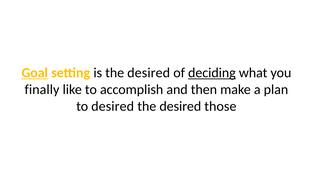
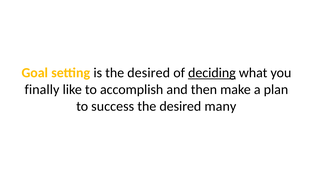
Goal underline: present -> none (35, 73)
to desired: desired -> success (113, 106)
those: those -> many (220, 106)
